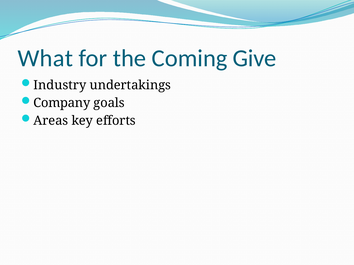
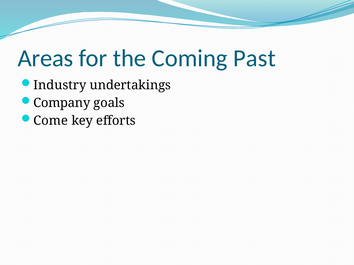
What: What -> Areas (46, 58)
Give: Give -> Past (254, 58)
Areas: Areas -> Come (51, 121)
